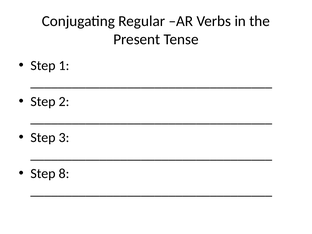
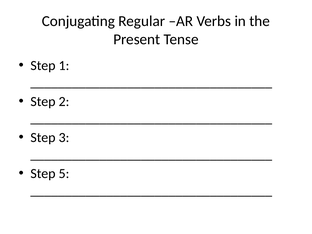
8: 8 -> 5 (64, 174)
